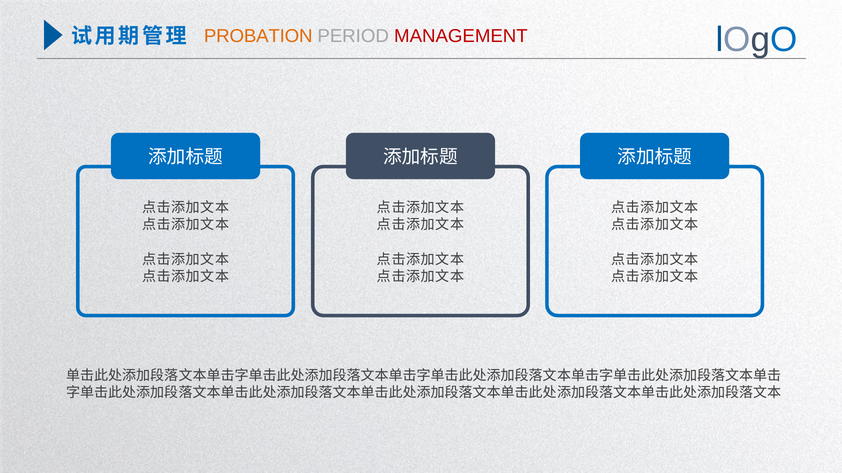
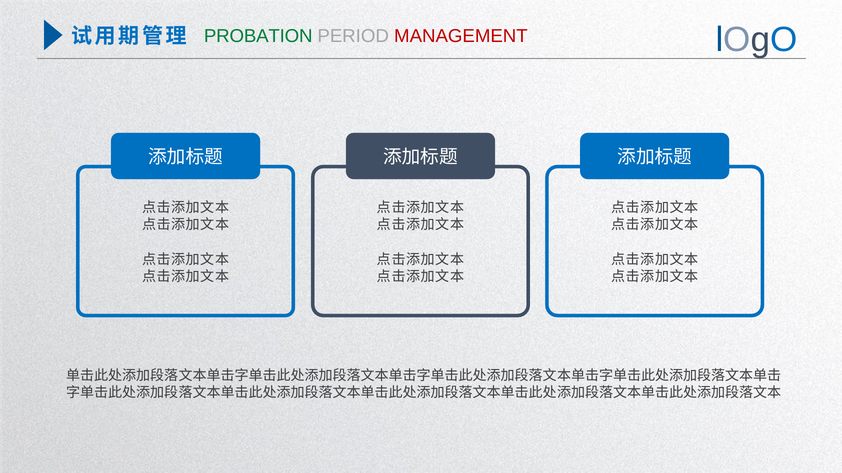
PROBATION colour: orange -> green (258, 36)
